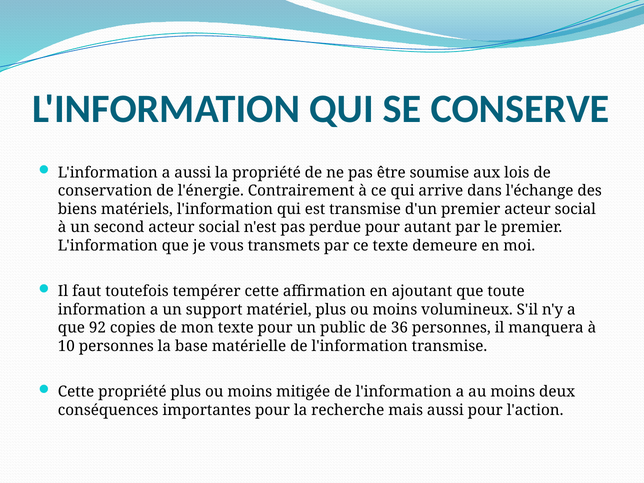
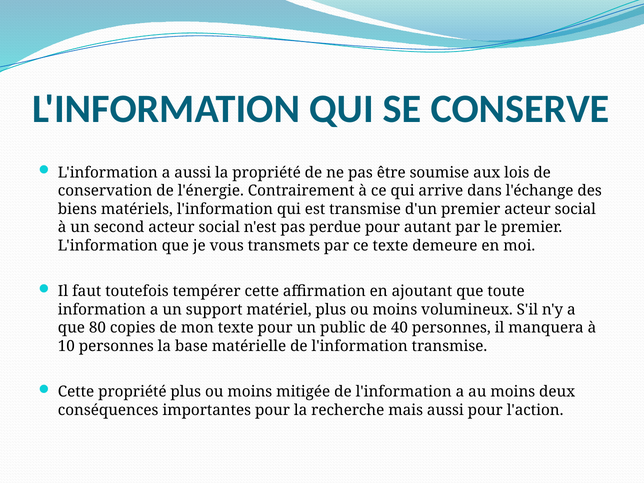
92: 92 -> 80 (97, 328)
36: 36 -> 40 (399, 328)
